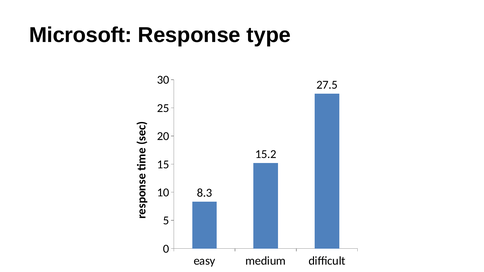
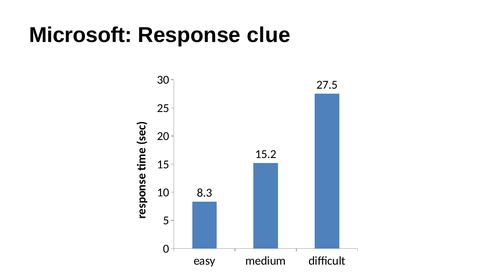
type: type -> clue (269, 35)
